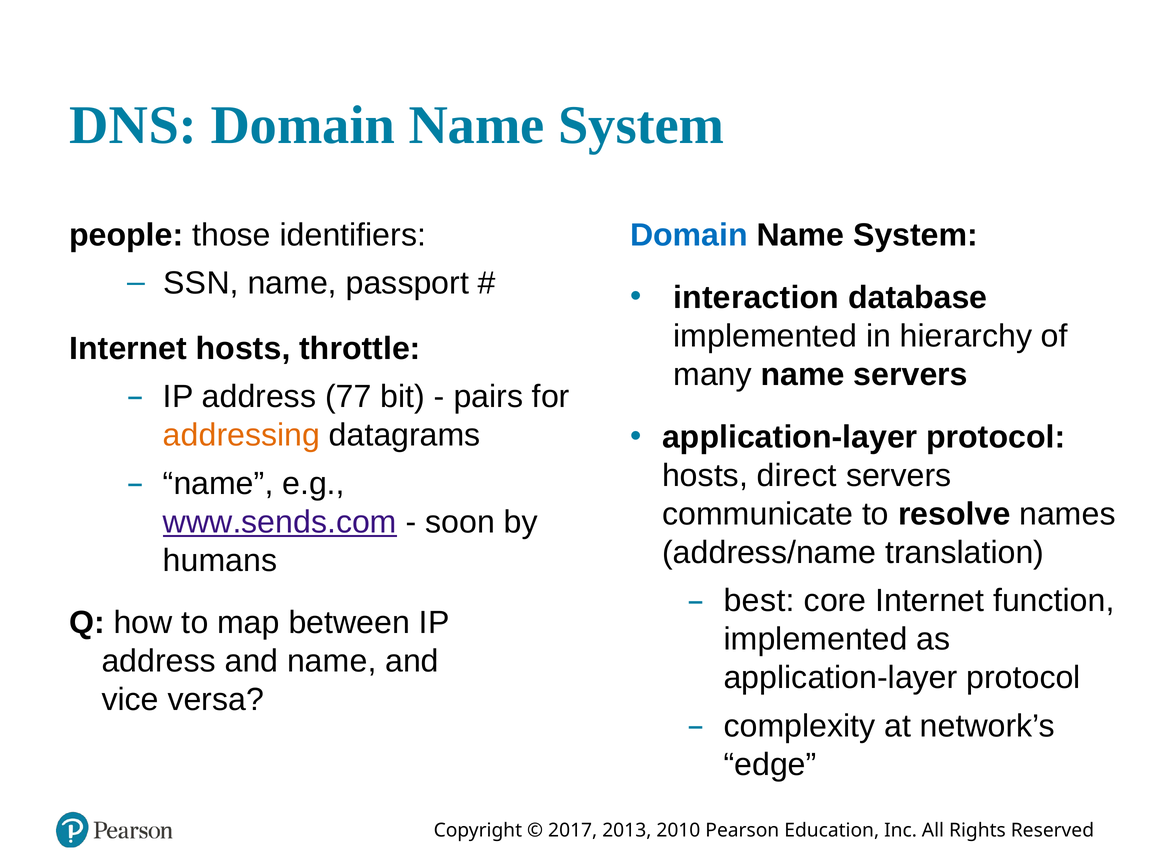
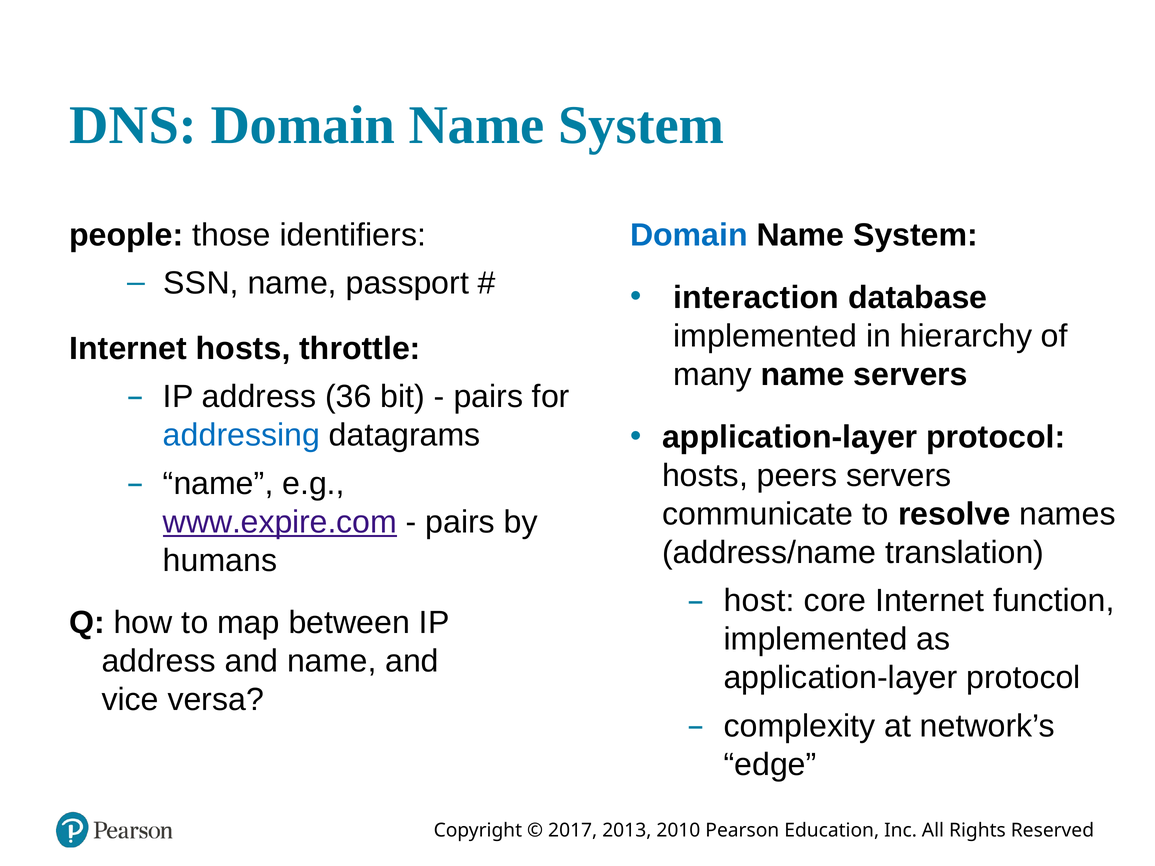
77: 77 -> 36 (348, 397)
addressing colour: orange -> blue (241, 435)
direct: direct -> peers (797, 476)
www.sends.com: www.sends.com -> www.expire.com (280, 522)
soon: soon -> pairs (460, 522)
best: best -> host (759, 601)
